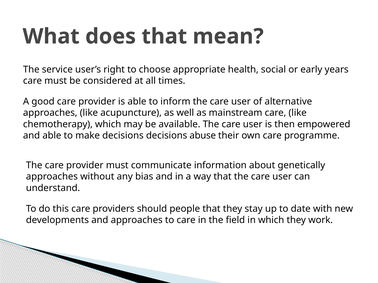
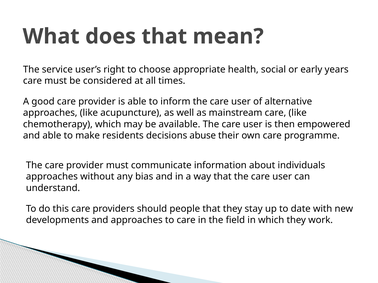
make decisions: decisions -> residents (123, 136)
genetically: genetically -> individuals (301, 166)
